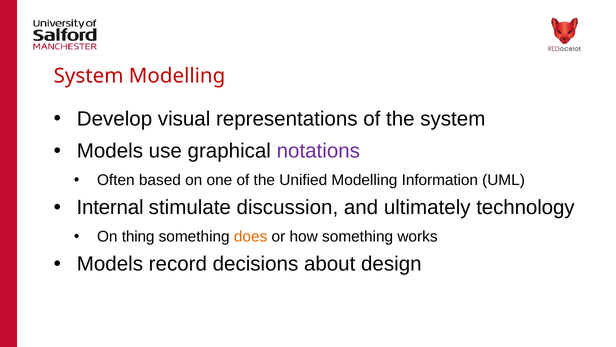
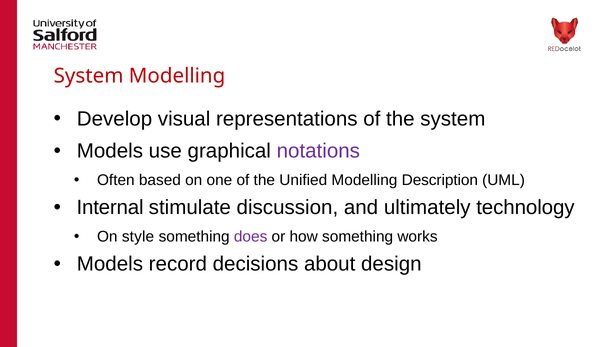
Information: Information -> Description (440, 180)
thing: thing -> style (138, 236)
does colour: orange -> purple (251, 236)
